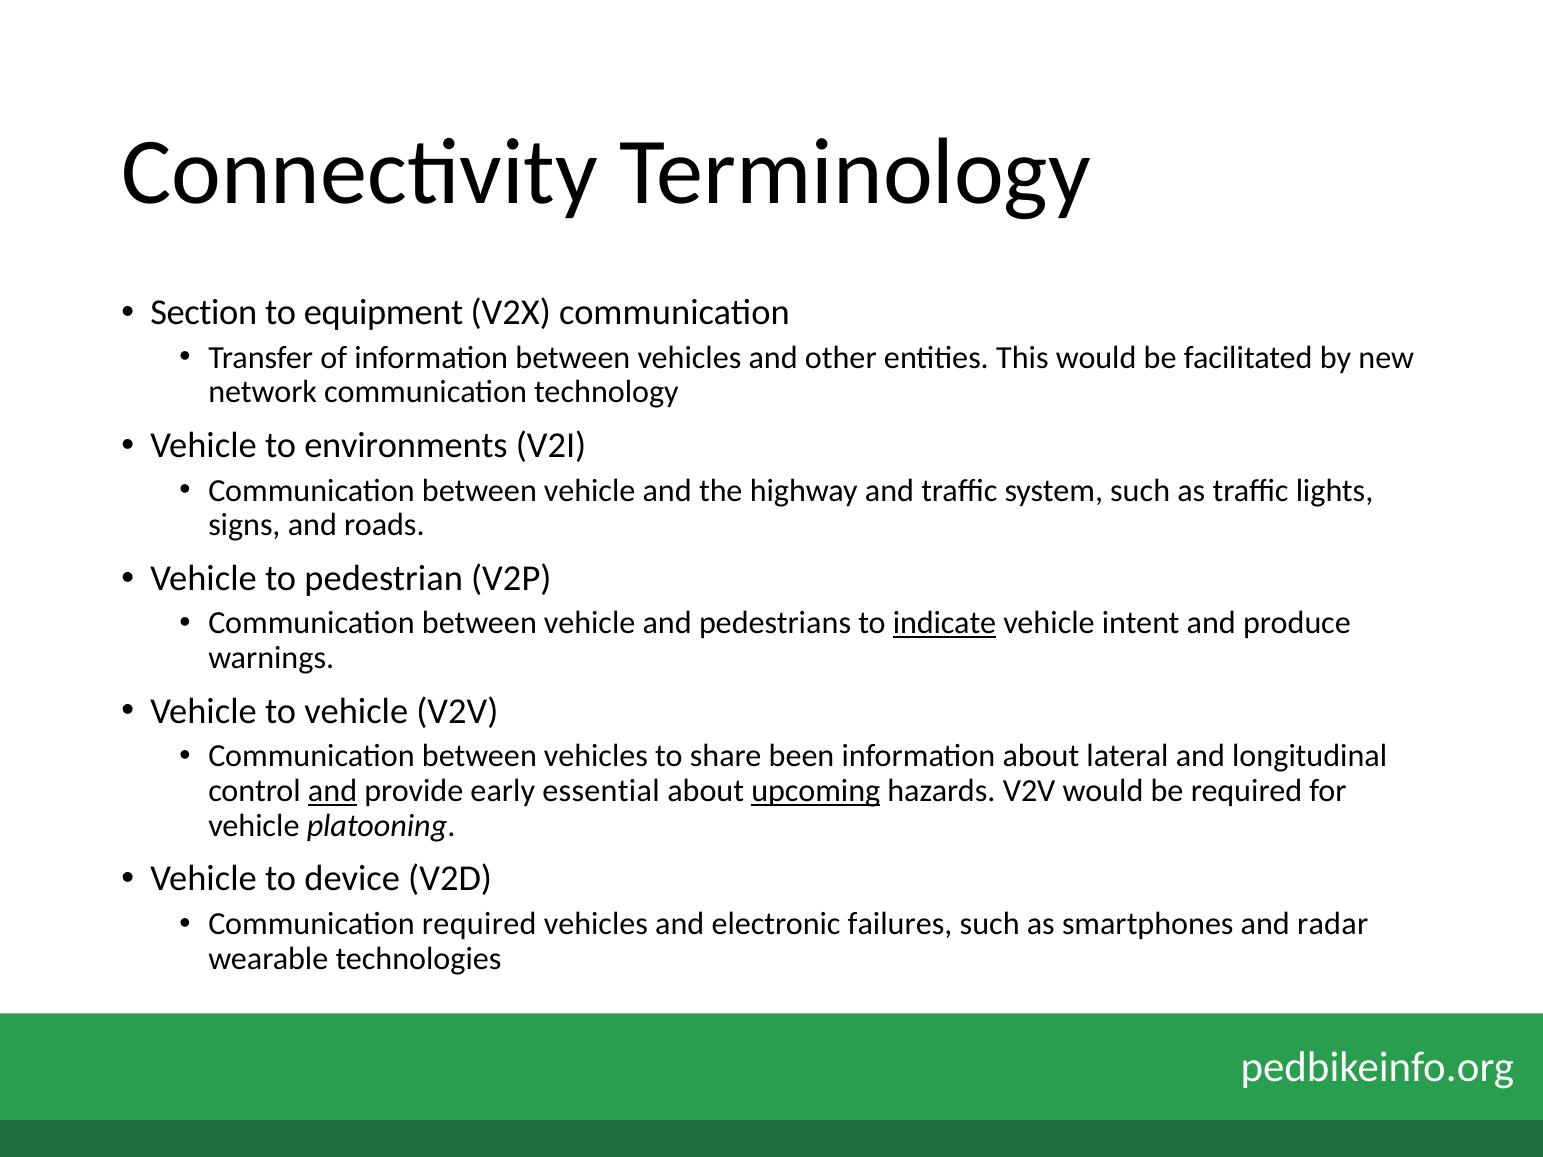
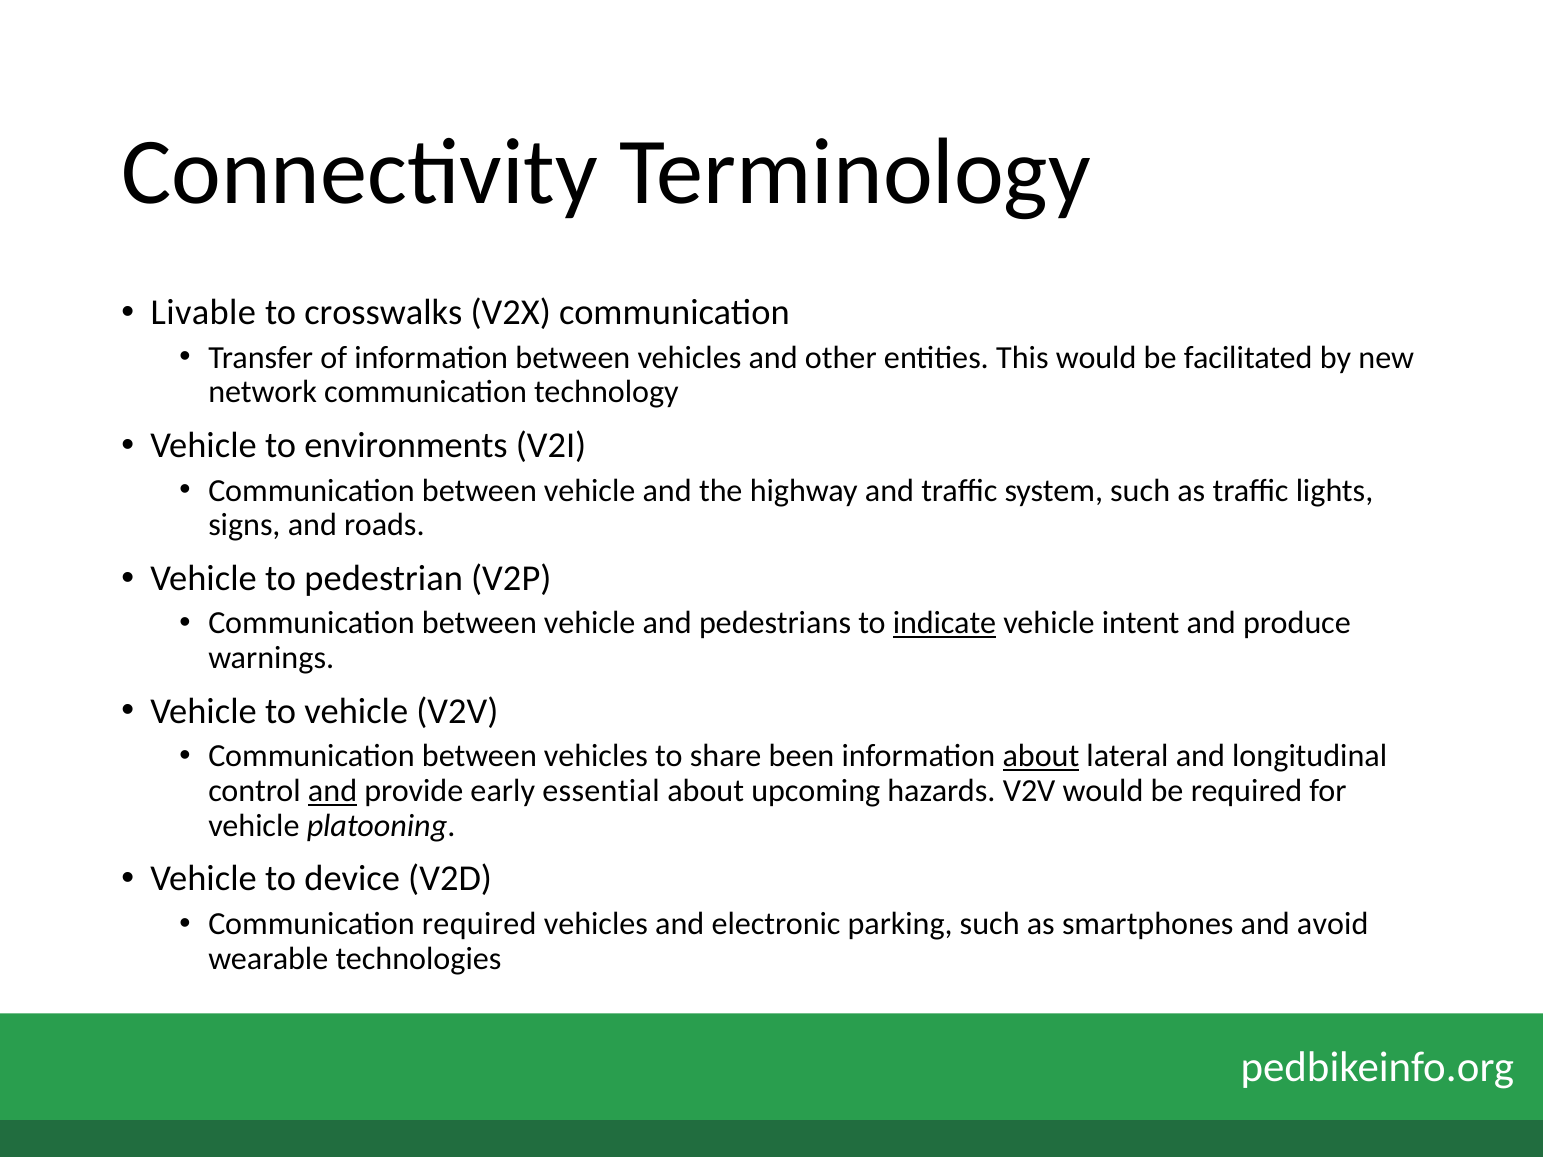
Section: Section -> Livable (203, 312)
equipment: equipment -> crosswalks (383, 312)
about underline: none -> present (1041, 756)
upcoming underline: present -> none (816, 791)
failures: failures -> parking (900, 924)
radar: radar -> avoid (1333, 924)
